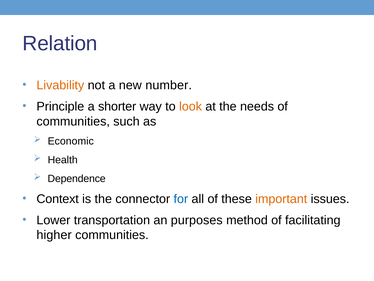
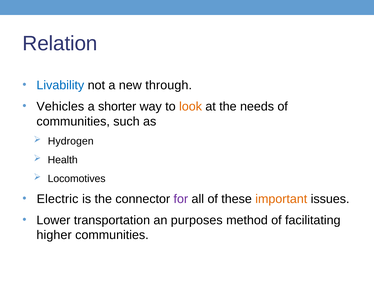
Livability colour: orange -> blue (60, 85)
number: number -> through (169, 85)
Principle: Principle -> Vehicles (60, 106)
Economic: Economic -> Hydrogen (71, 141)
Dependence: Dependence -> Locomotives (77, 178)
Context: Context -> Electric (58, 199)
for colour: blue -> purple (181, 199)
